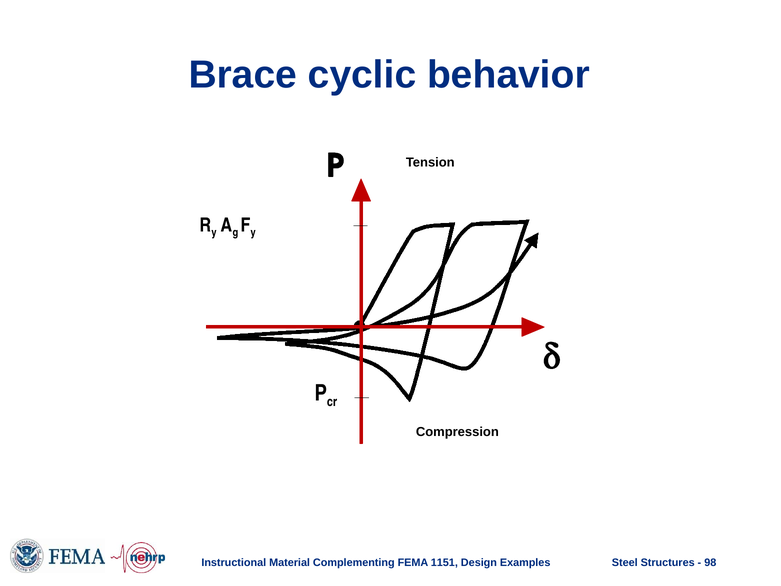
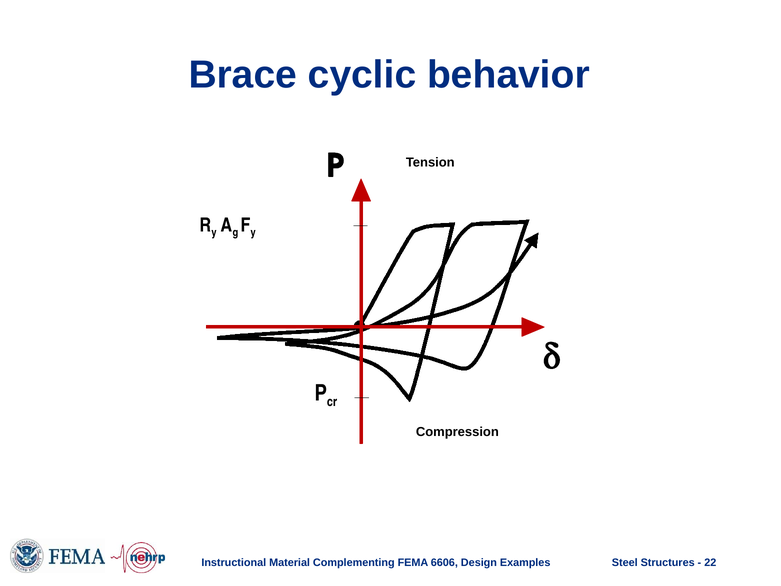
1151: 1151 -> 6606 (444, 563)
98: 98 -> 22 (710, 563)
